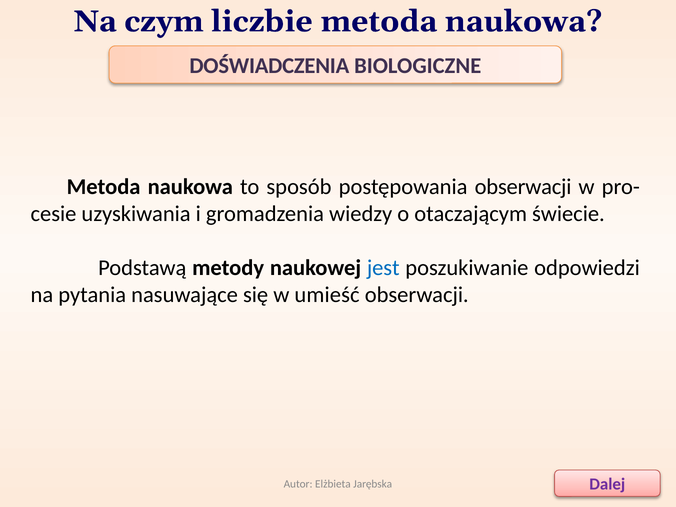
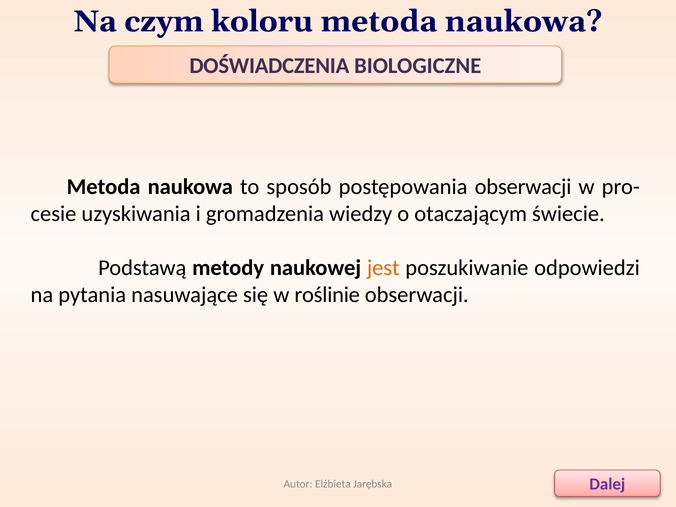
liczbie: liczbie -> koloru (262, 21)
jest colour: blue -> orange (383, 268)
umieść: umieść -> roślinie (327, 295)
